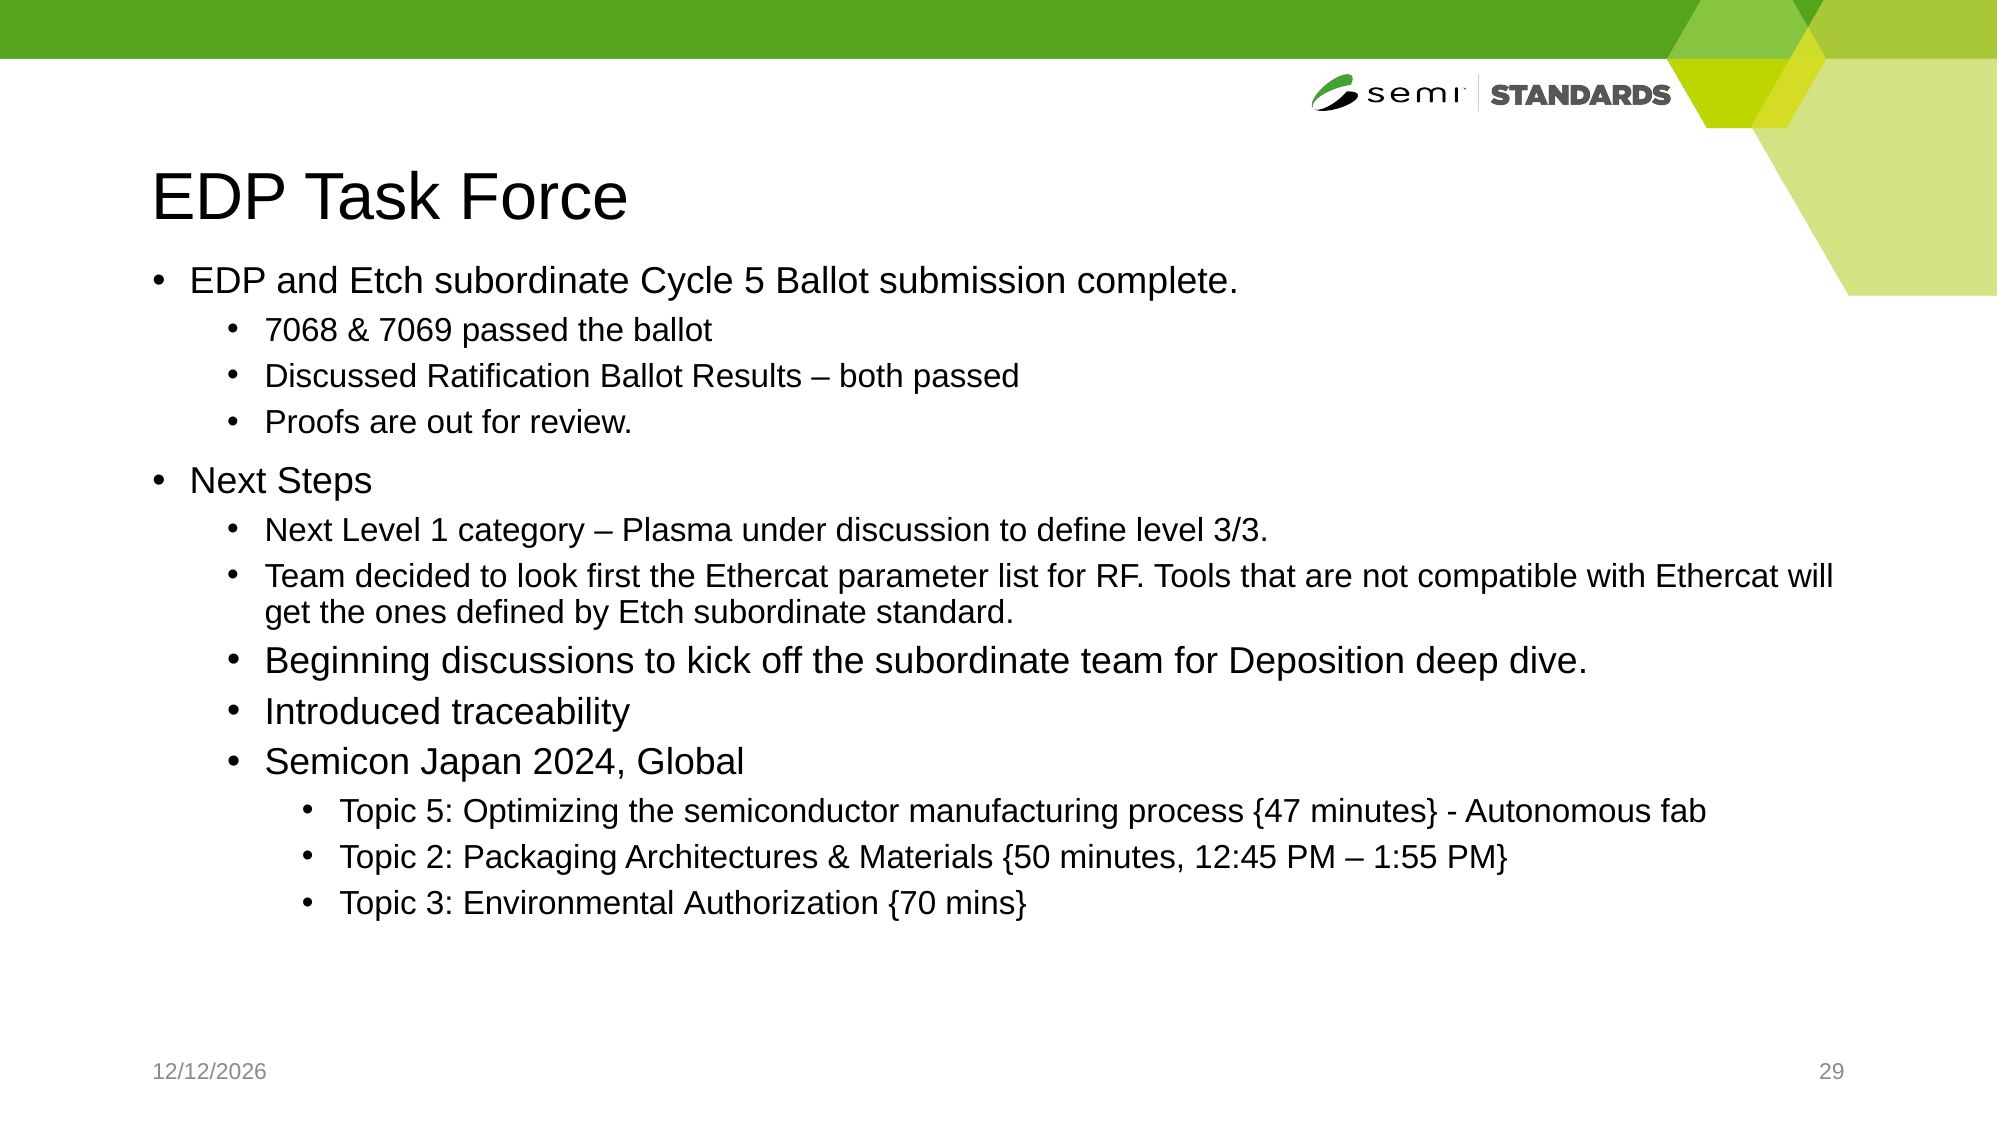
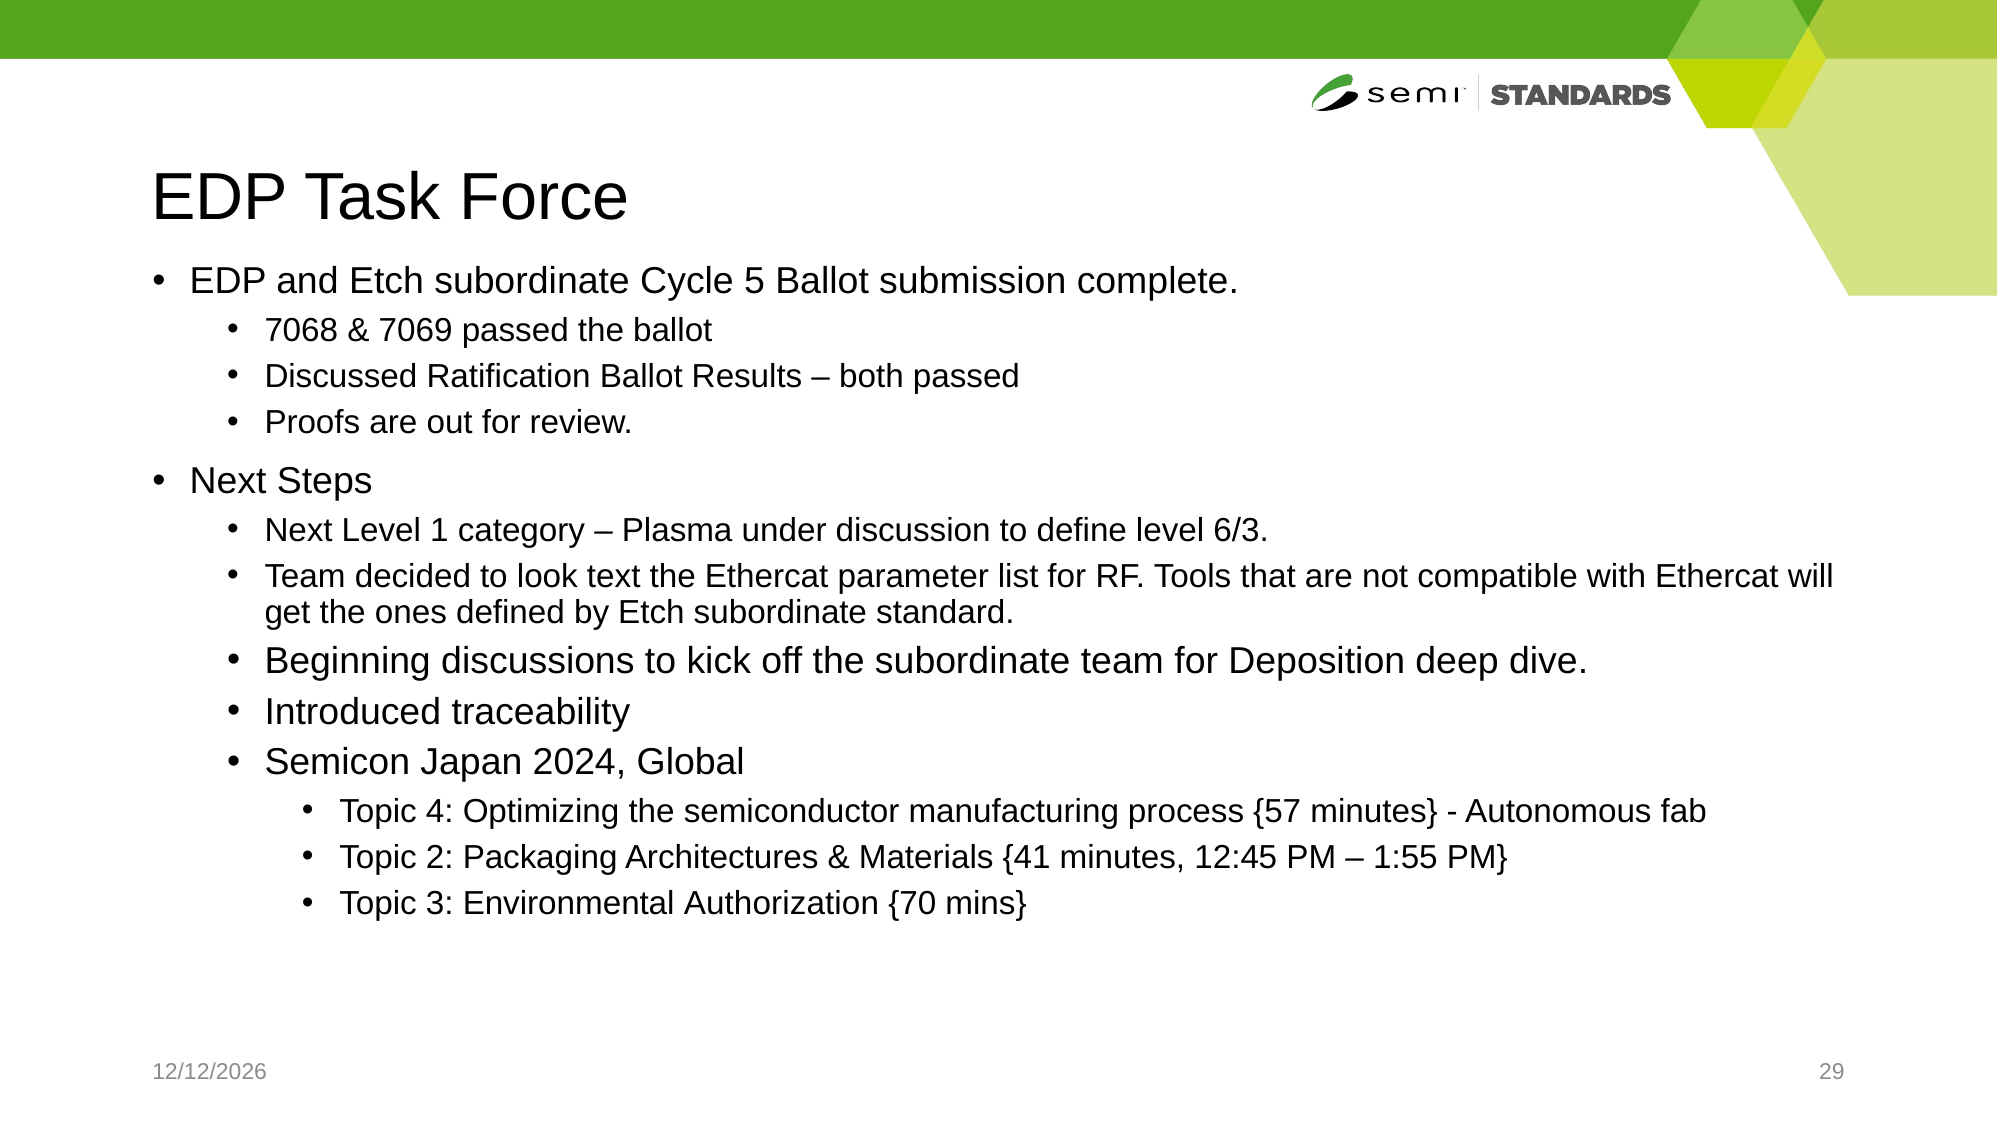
3/3: 3/3 -> 6/3 (1241, 530)
first: first -> text (614, 577)
Topic 5: 5 -> 4 (440, 811)
47: 47 -> 57 (1277, 811)
50: 50 -> 41 (1027, 858)
